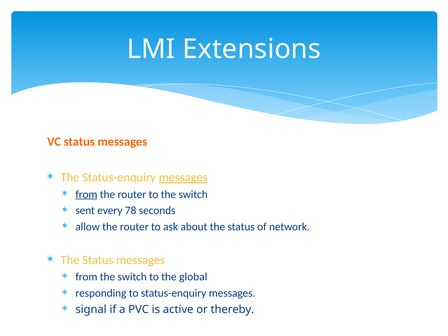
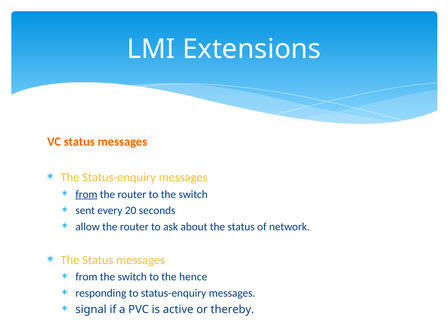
messages underline: present -> none (183, 178)
78: 78 -> 20 (131, 211)
global: global -> hence (193, 277)
